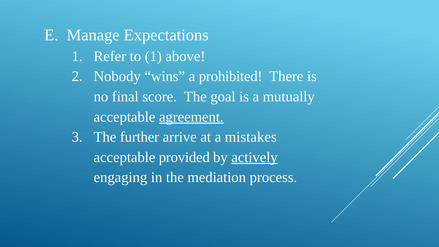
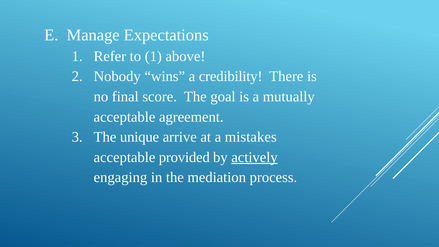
prohibited: prohibited -> credibility (231, 76)
agreement underline: present -> none (191, 117)
further: further -> unique (140, 137)
